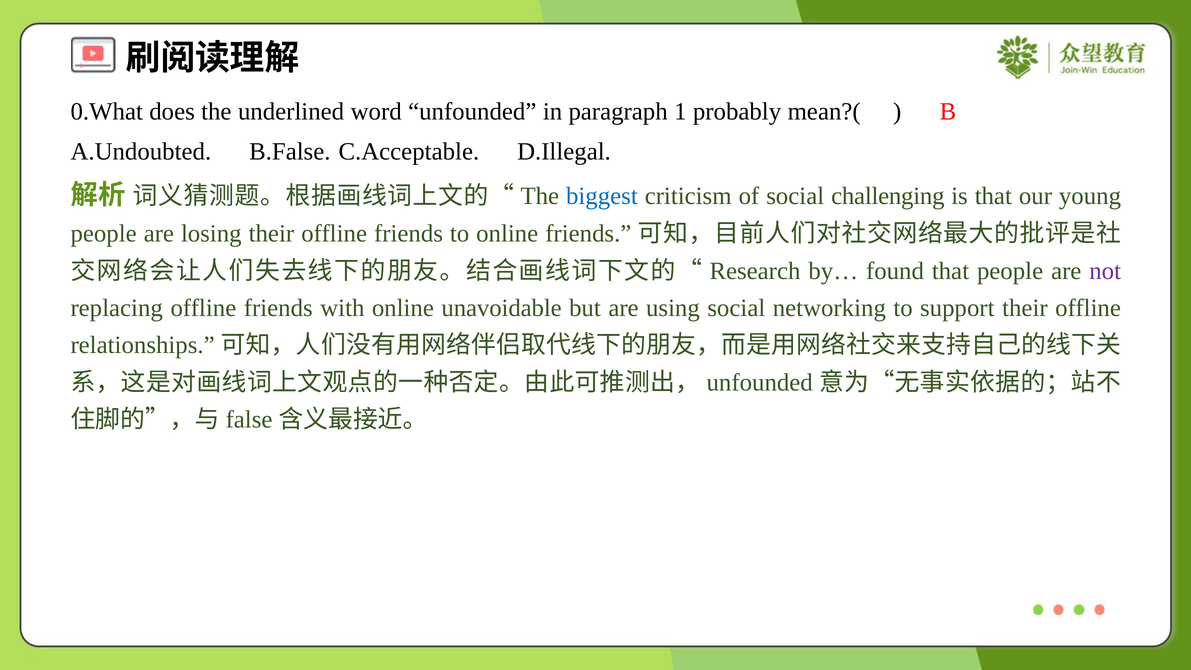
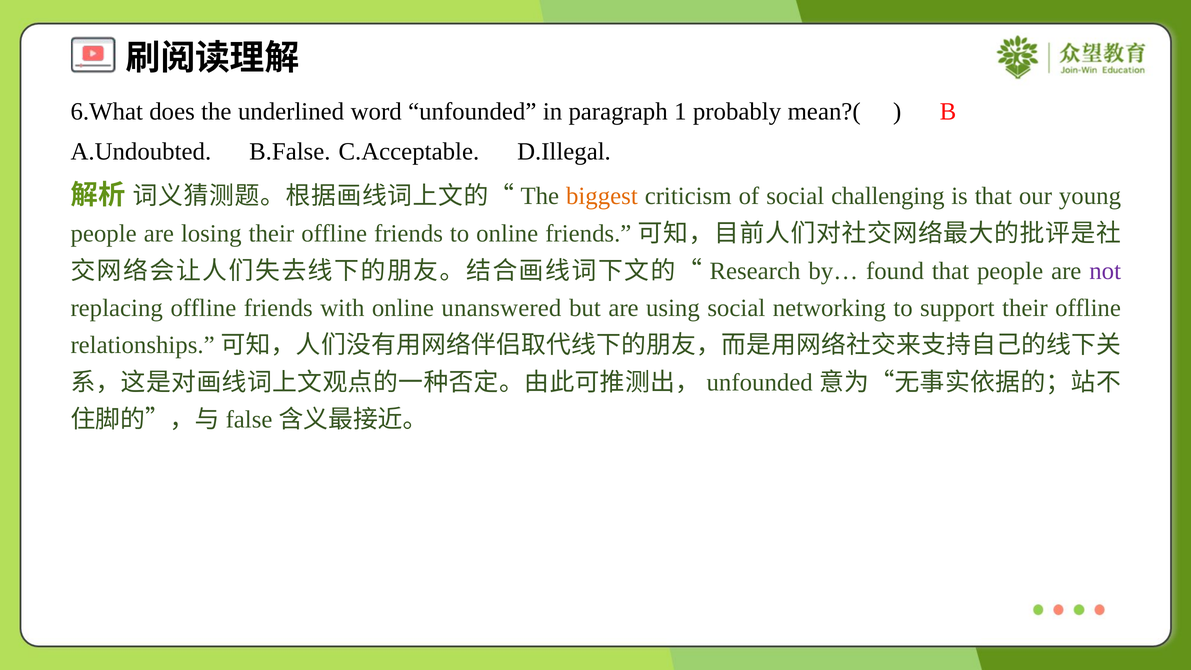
0.What: 0.What -> 6.What (107, 112)
biggest colour: blue -> orange (602, 196)
unavoidable: unavoidable -> unanswered (501, 308)
